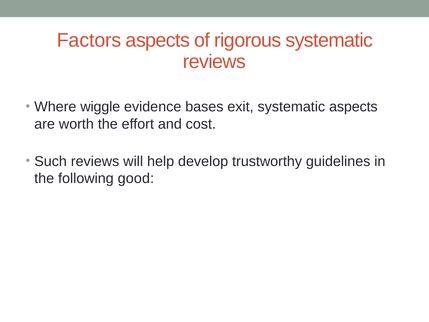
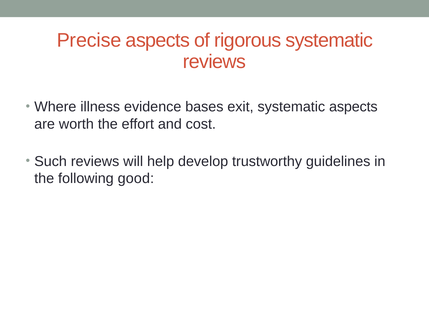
Factors: Factors -> Precise (89, 40)
wiggle: wiggle -> illness (100, 107)
